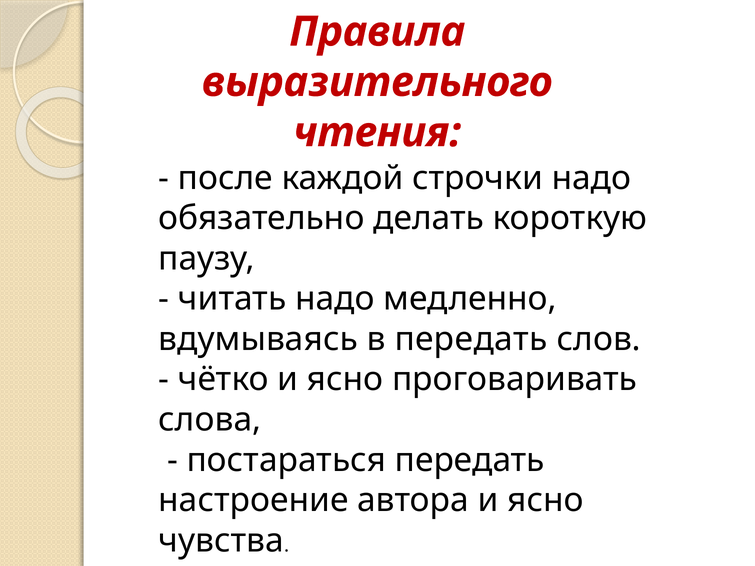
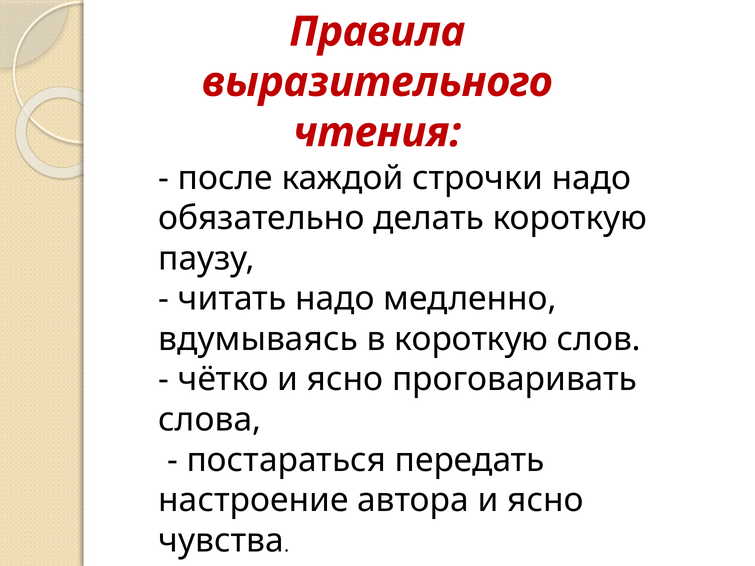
в передать: передать -> короткую (471, 339)
